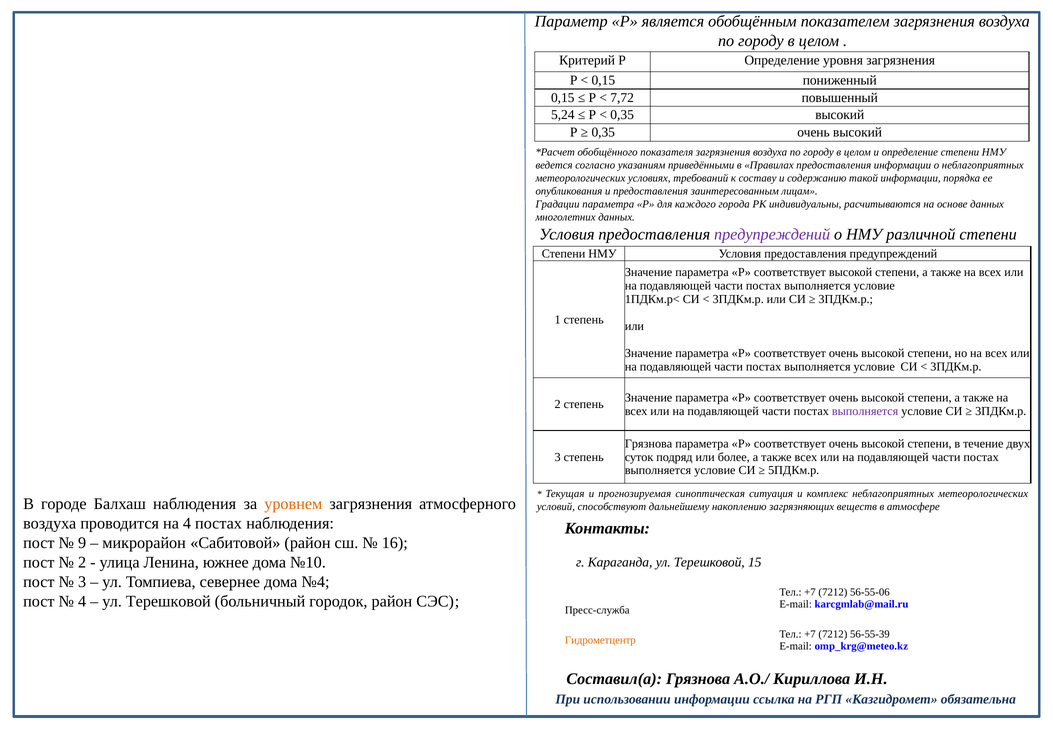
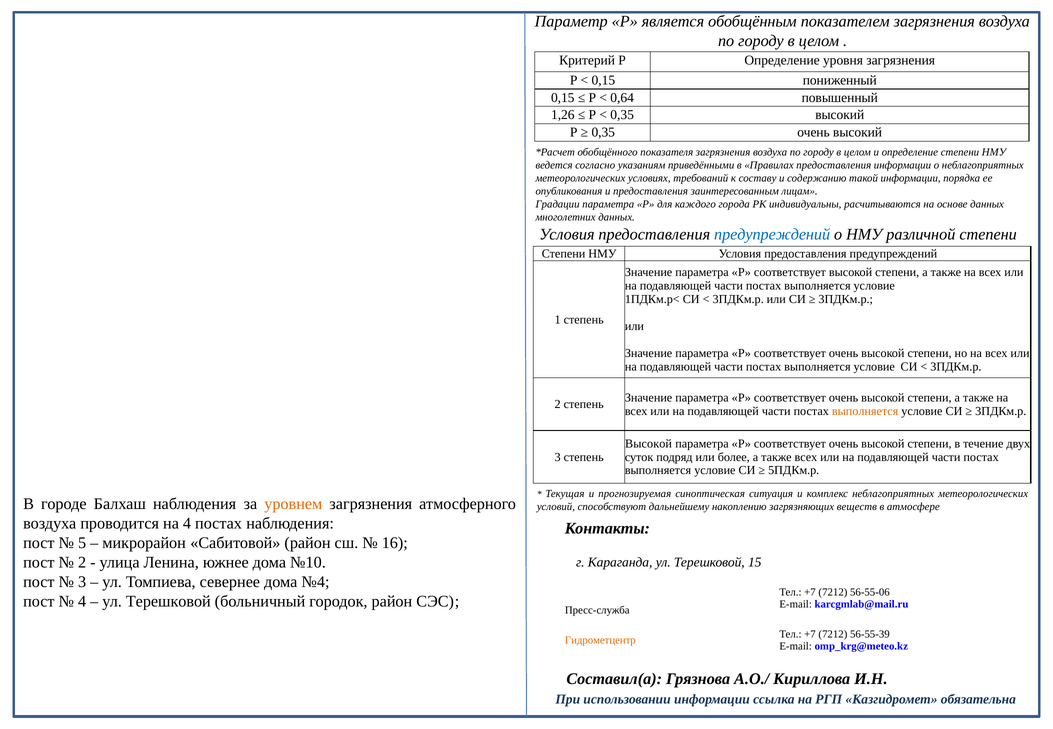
7,72: 7,72 -> 0,64 (622, 98)
5,24: 5,24 -> 1,26 (563, 115)
предупреждений colour: purple -> blue (772, 235)
выполняется colour: purple -> orange (865, 411)
Грязнова: Грязнова -> Высокой (649, 444)
9: 9 -> 5 (82, 543)
